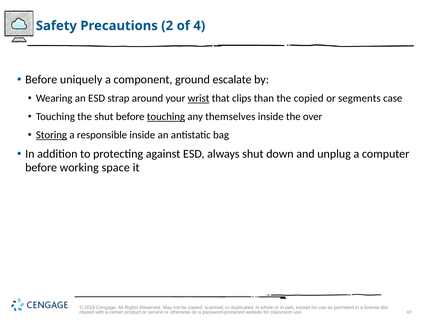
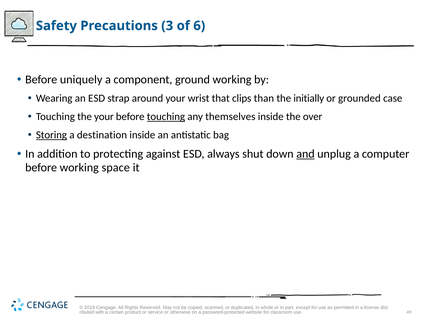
2: 2 -> 3 (167, 26)
4: 4 -> 6 (199, 26)
ground escalate: escalate -> working (232, 79)
wrist underline: present -> none (199, 98)
the copied: copied -> initially (309, 98)
segments: segments -> grounded (359, 98)
the shut: shut -> your (104, 116)
responsible: responsible -> destination (102, 135)
and underline: none -> present (305, 154)
